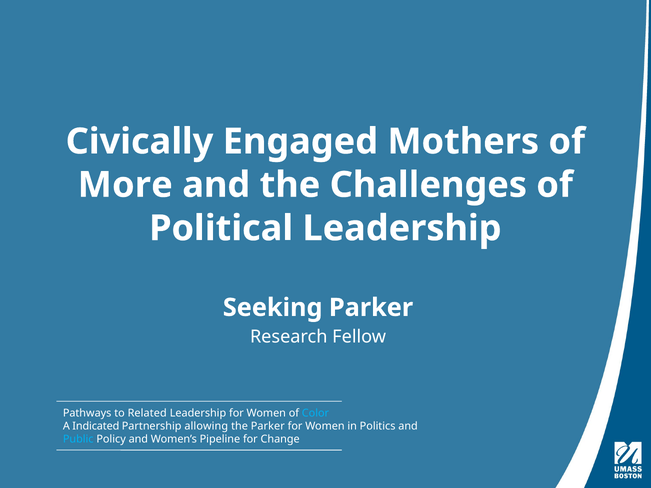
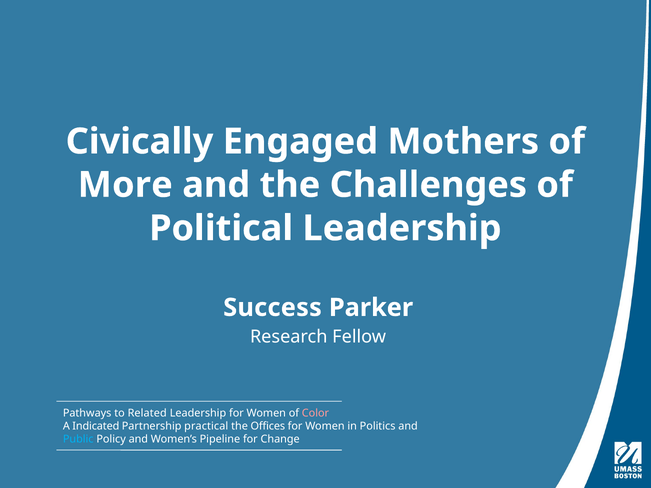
Seeking: Seeking -> Success (273, 308)
Color colour: light blue -> pink (315, 414)
allowing: allowing -> practical (206, 427)
the Parker: Parker -> Offices (268, 427)
